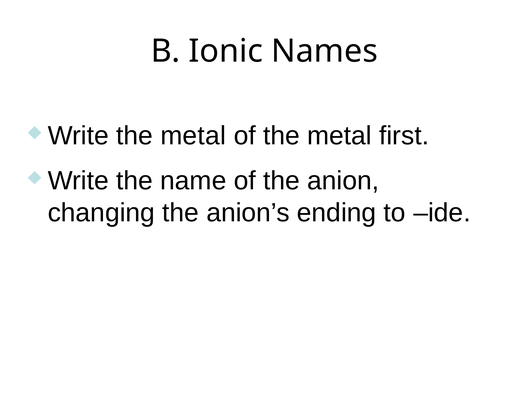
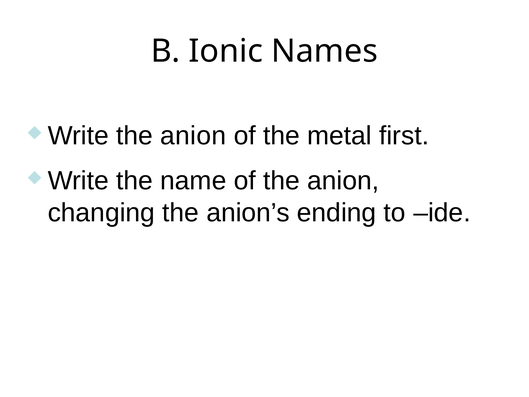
Write the metal: metal -> anion (193, 136)
